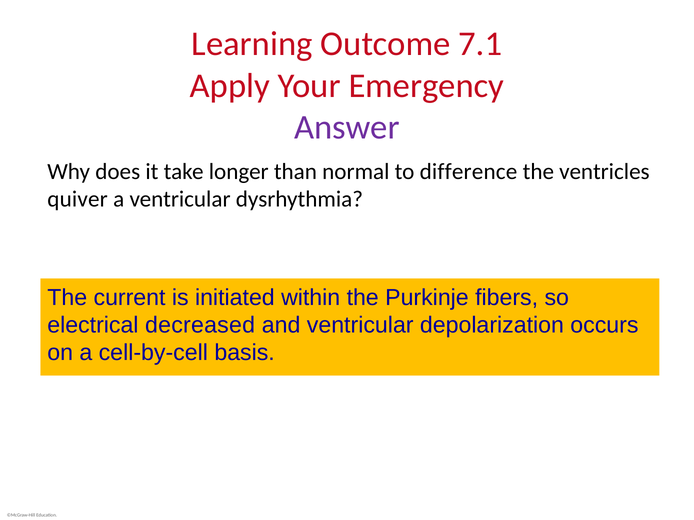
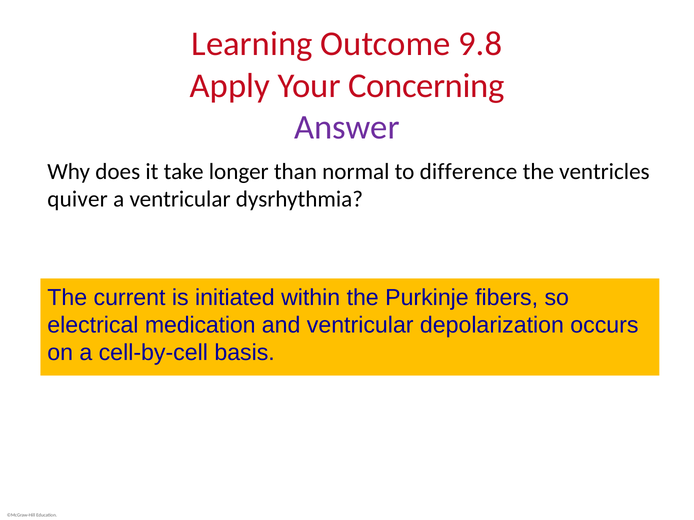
7.1: 7.1 -> 9.8 (480, 44)
Emergency: Emergency -> Concerning (426, 86)
decreased: decreased -> medication (200, 325)
